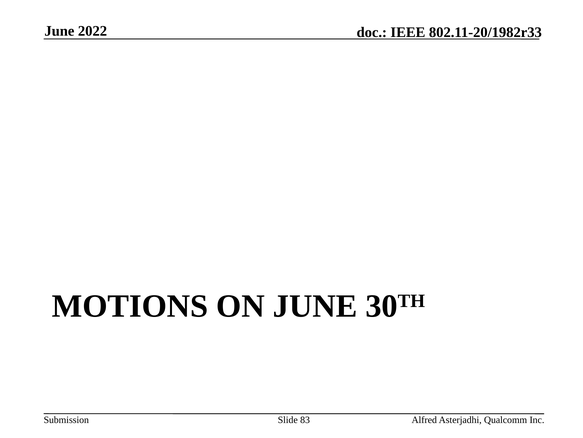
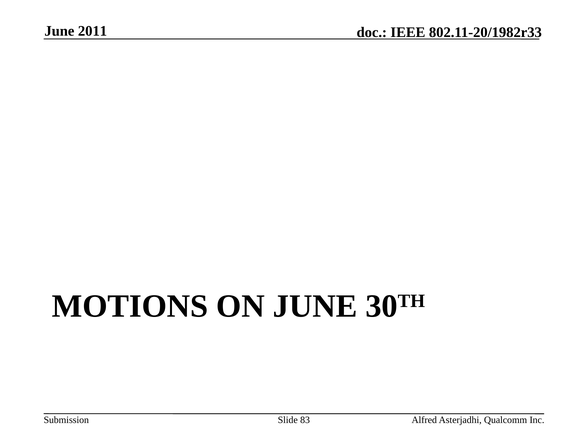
2022: 2022 -> 2011 (93, 31)
